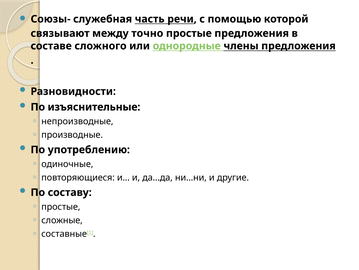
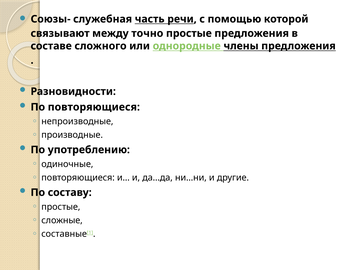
По изъяснительные: изъяснительные -> повторяющиеся (94, 107)
